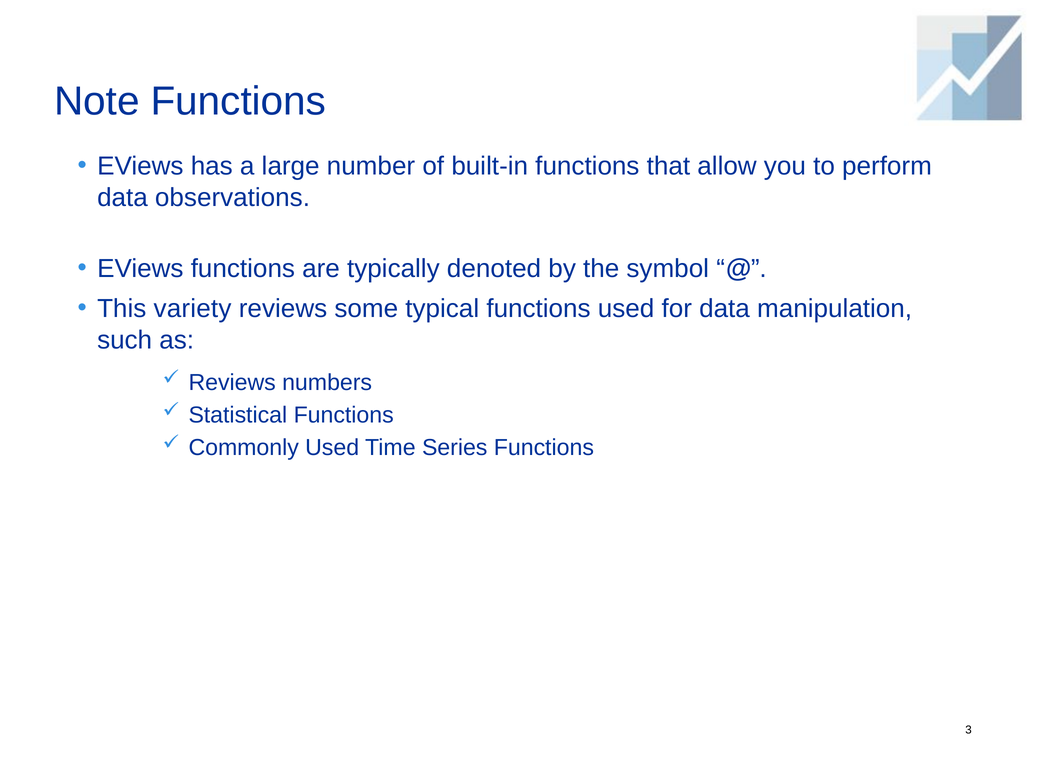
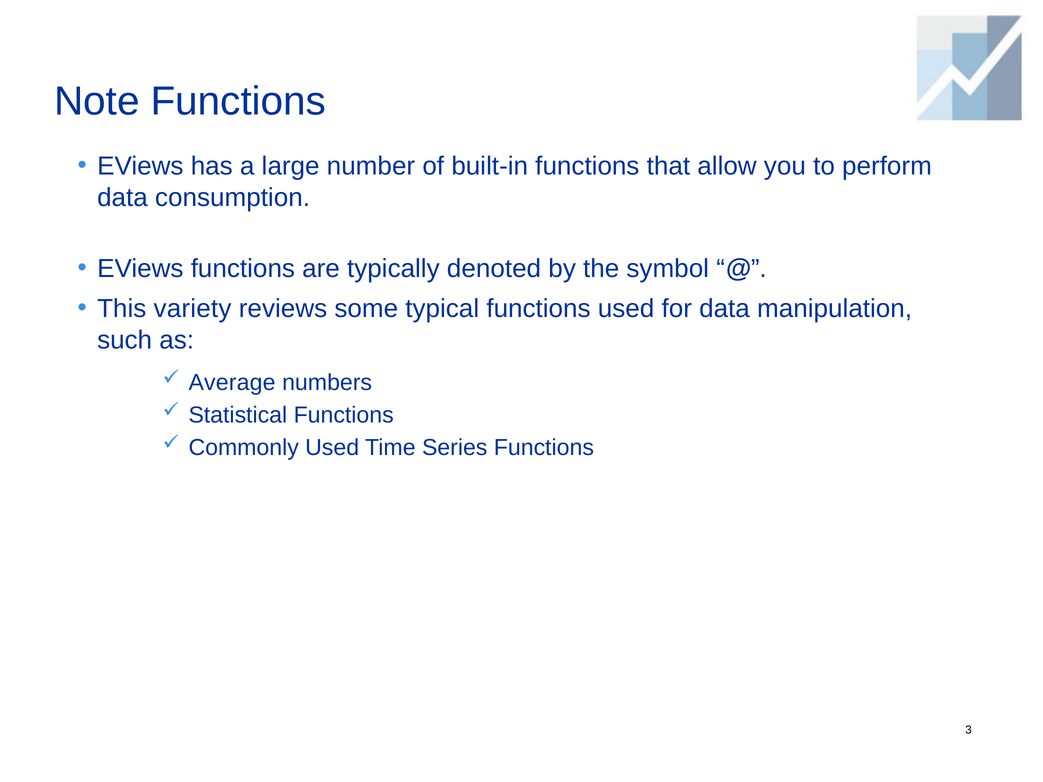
observations: observations -> consumption (232, 198)
Reviews: Reviews -> Average (232, 383)
